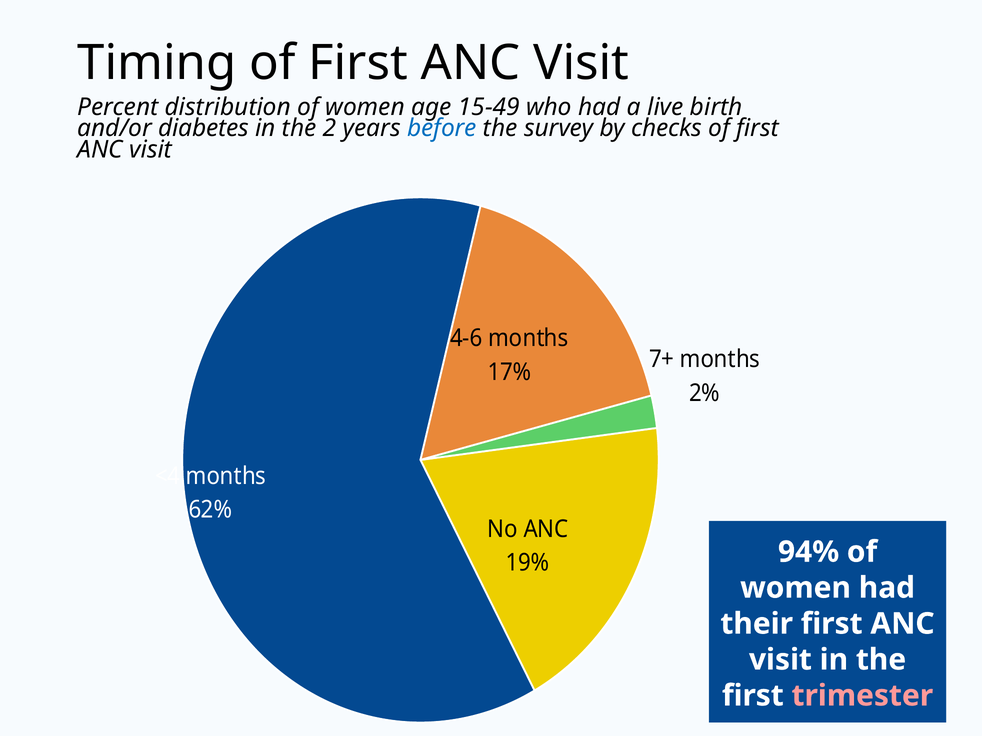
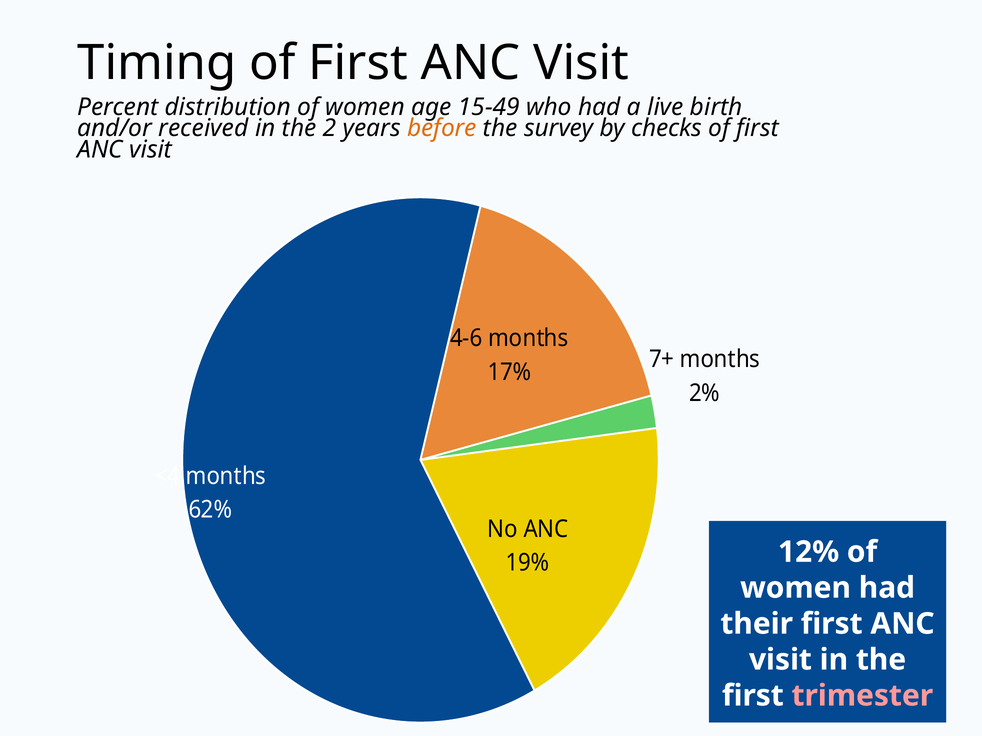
diabetes: diabetes -> received (203, 128)
before colour: blue -> orange (442, 128)
94%: 94% -> 12% (809, 552)
